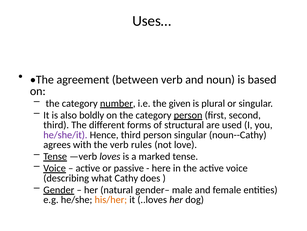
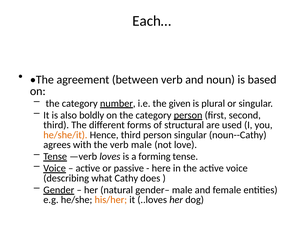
Uses…: Uses… -> Each… (152, 21)
he/she/it colour: purple -> orange (65, 134)
verb rules: rules -> male (141, 144)
marked: marked -> forming (155, 156)
